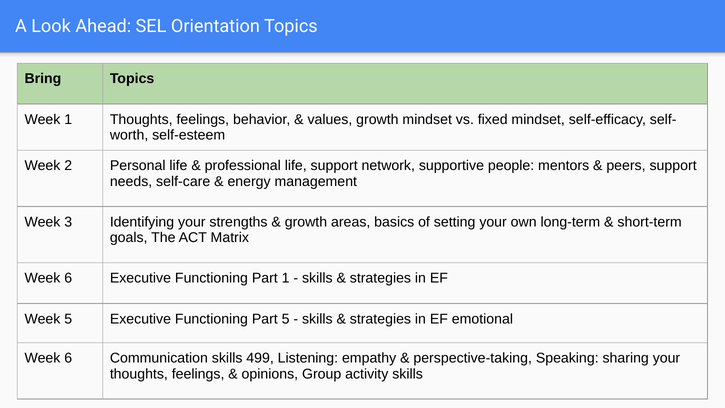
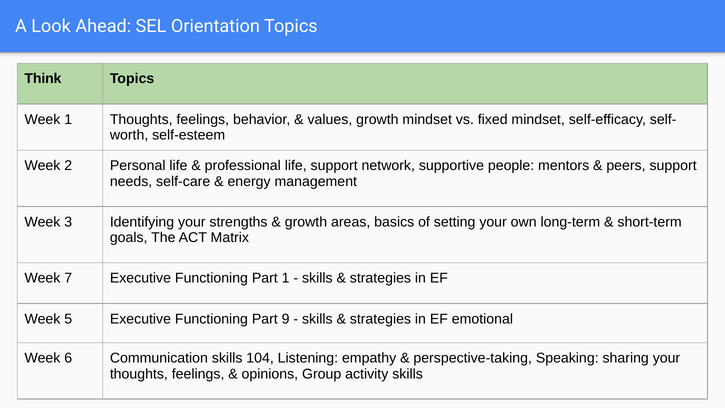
Bring: Bring -> Think (43, 79)
6: 6 -> 7 (68, 278)
Part 5: 5 -> 9 (286, 319)
499: 499 -> 104 (260, 358)
